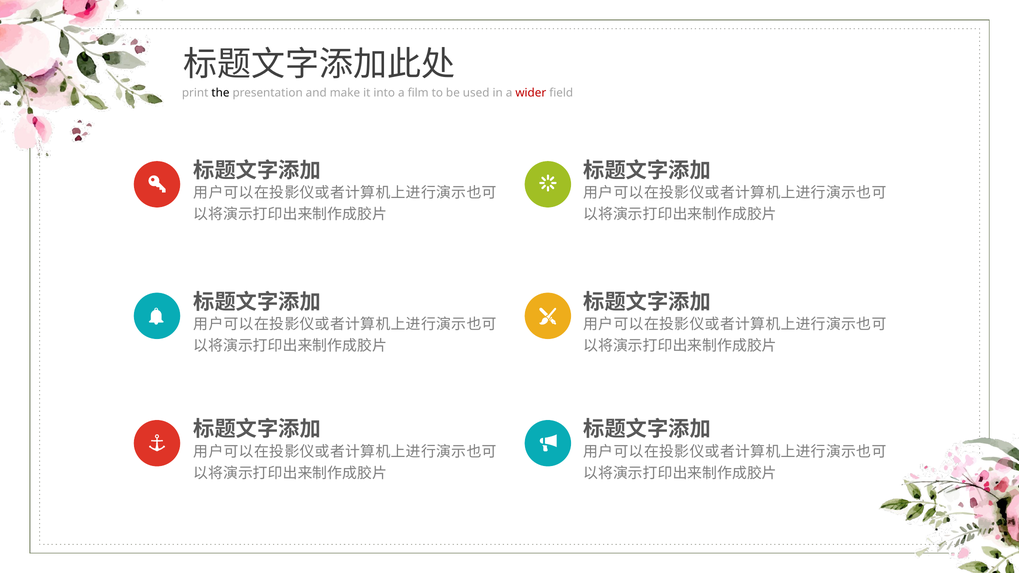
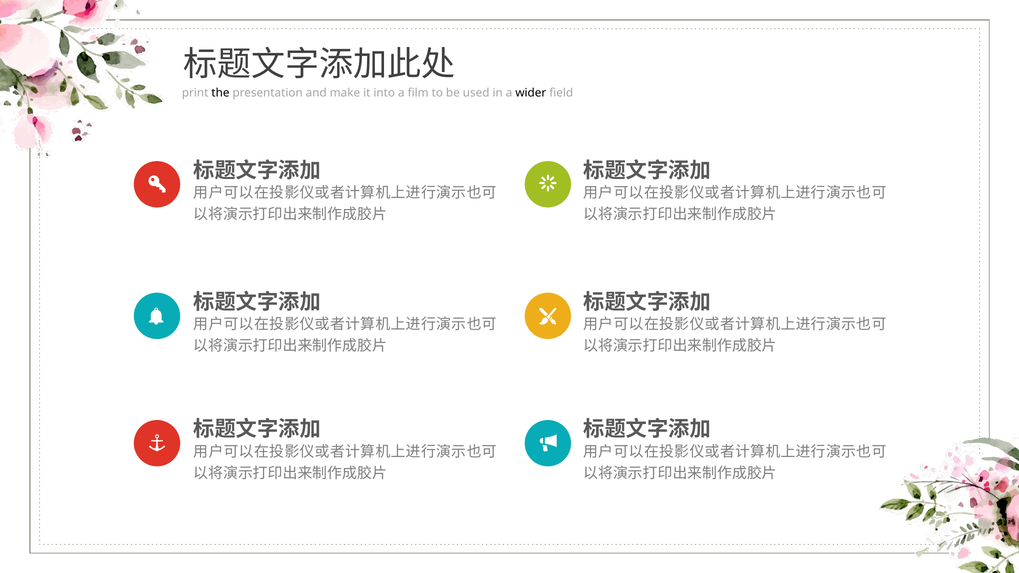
wider colour: red -> black (531, 93)
